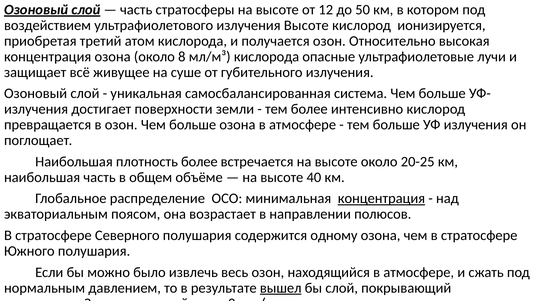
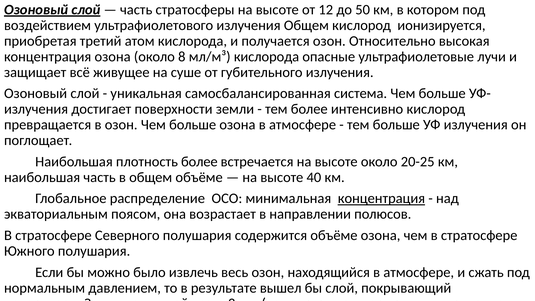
излучения Высоте: Высоте -> Общем (306, 25)
содержится одному: одному -> объёме (334, 235)
вышел underline: present -> none (281, 288)
